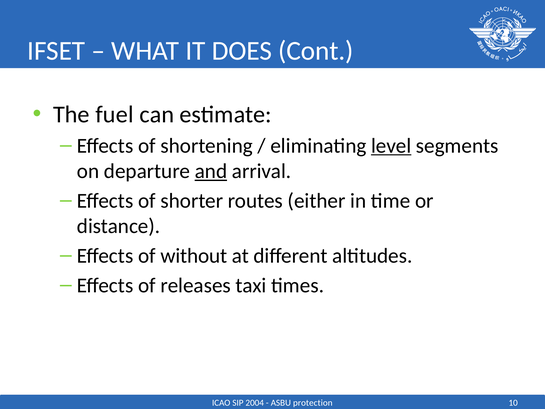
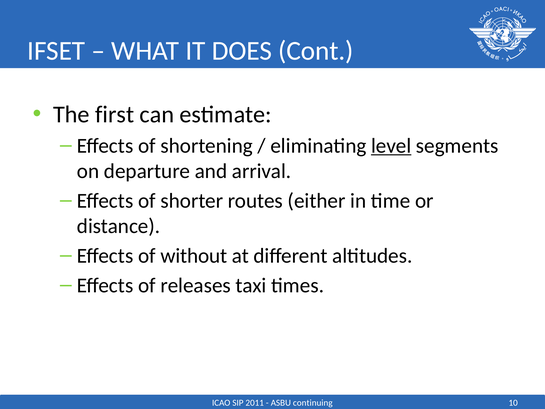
fuel: fuel -> first (115, 114)
and underline: present -> none (211, 171)
2004: 2004 -> 2011 (255, 402)
protection: protection -> continuing (313, 402)
